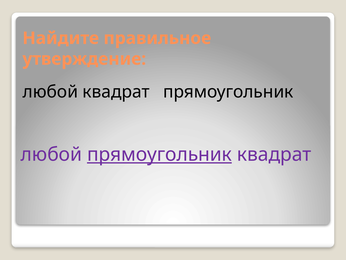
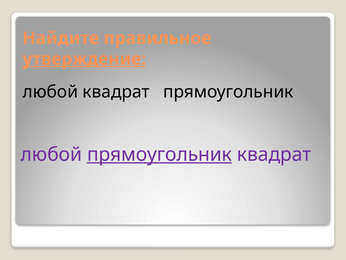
утверждение underline: none -> present (84, 59)
